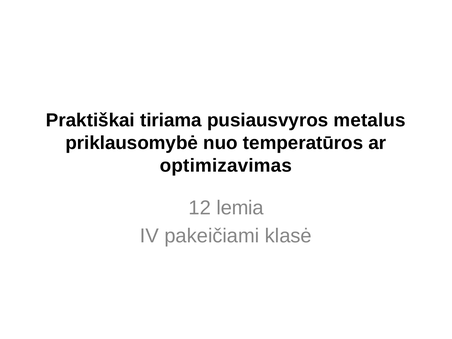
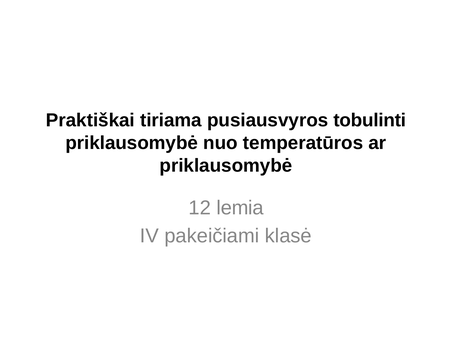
metalus: metalus -> tobulinti (370, 120)
optimizavimas: optimizavimas -> priklausomybė (226, 166)
